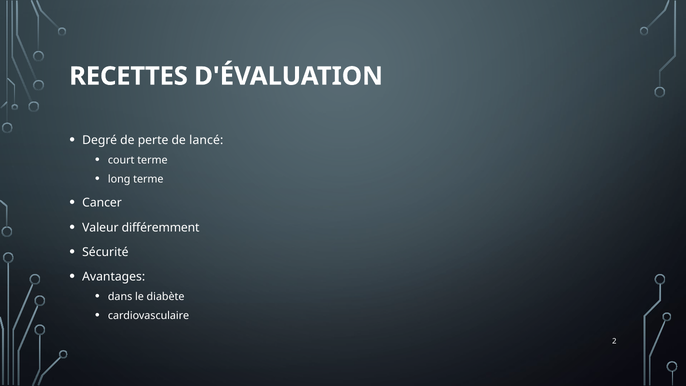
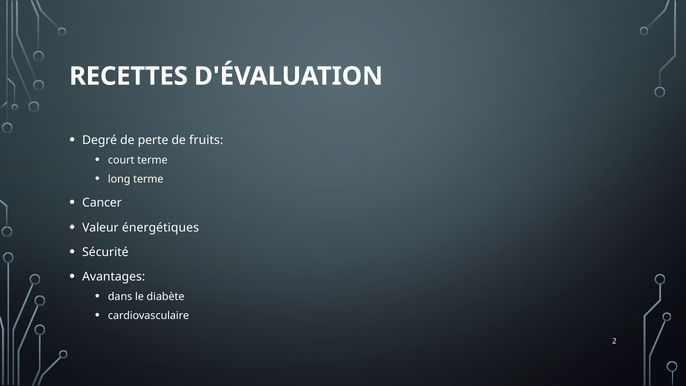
lancé: lancé -> fruits (206, 140)
différemment: différemment -> énergétiques (160, 228)
